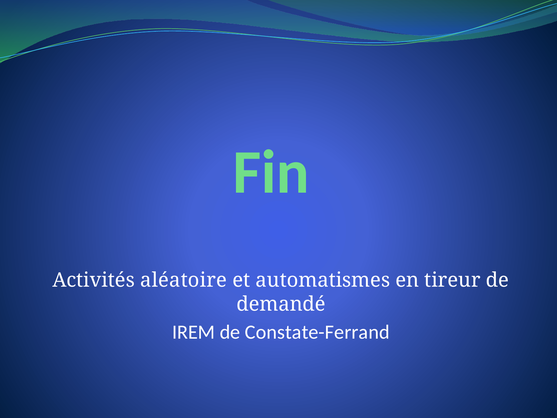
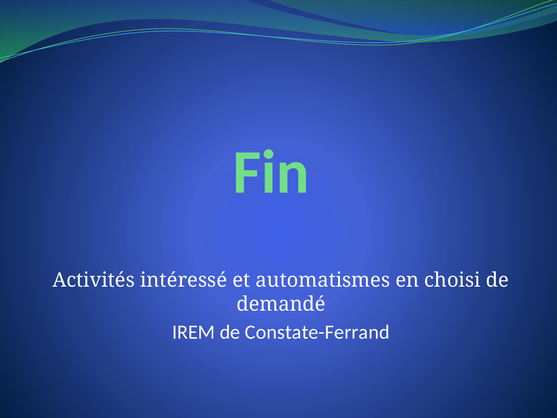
aléatoire: aléatoire -> intéressé (184, 280)
tireur: tireur -> choisi (452, 280)
